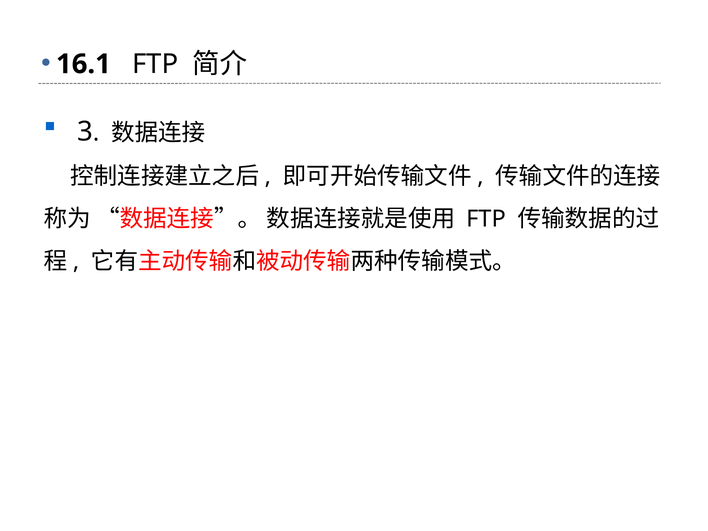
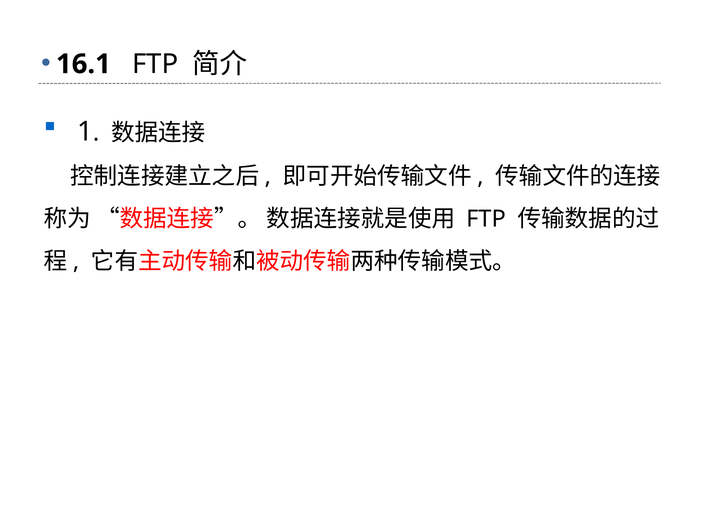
3: 3 -> 1 (85, 132)
